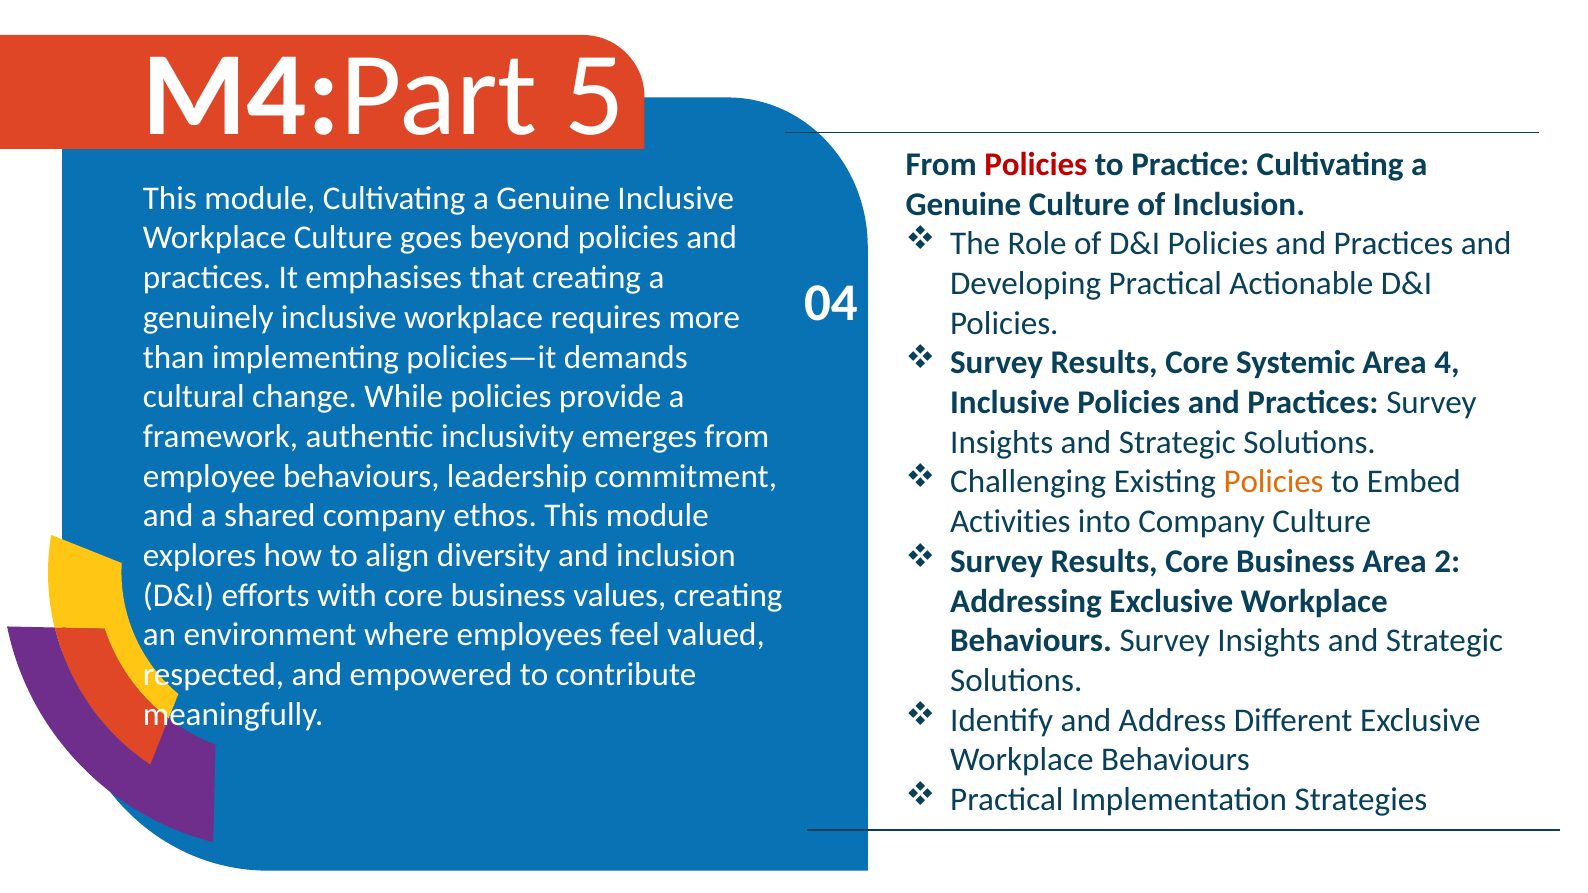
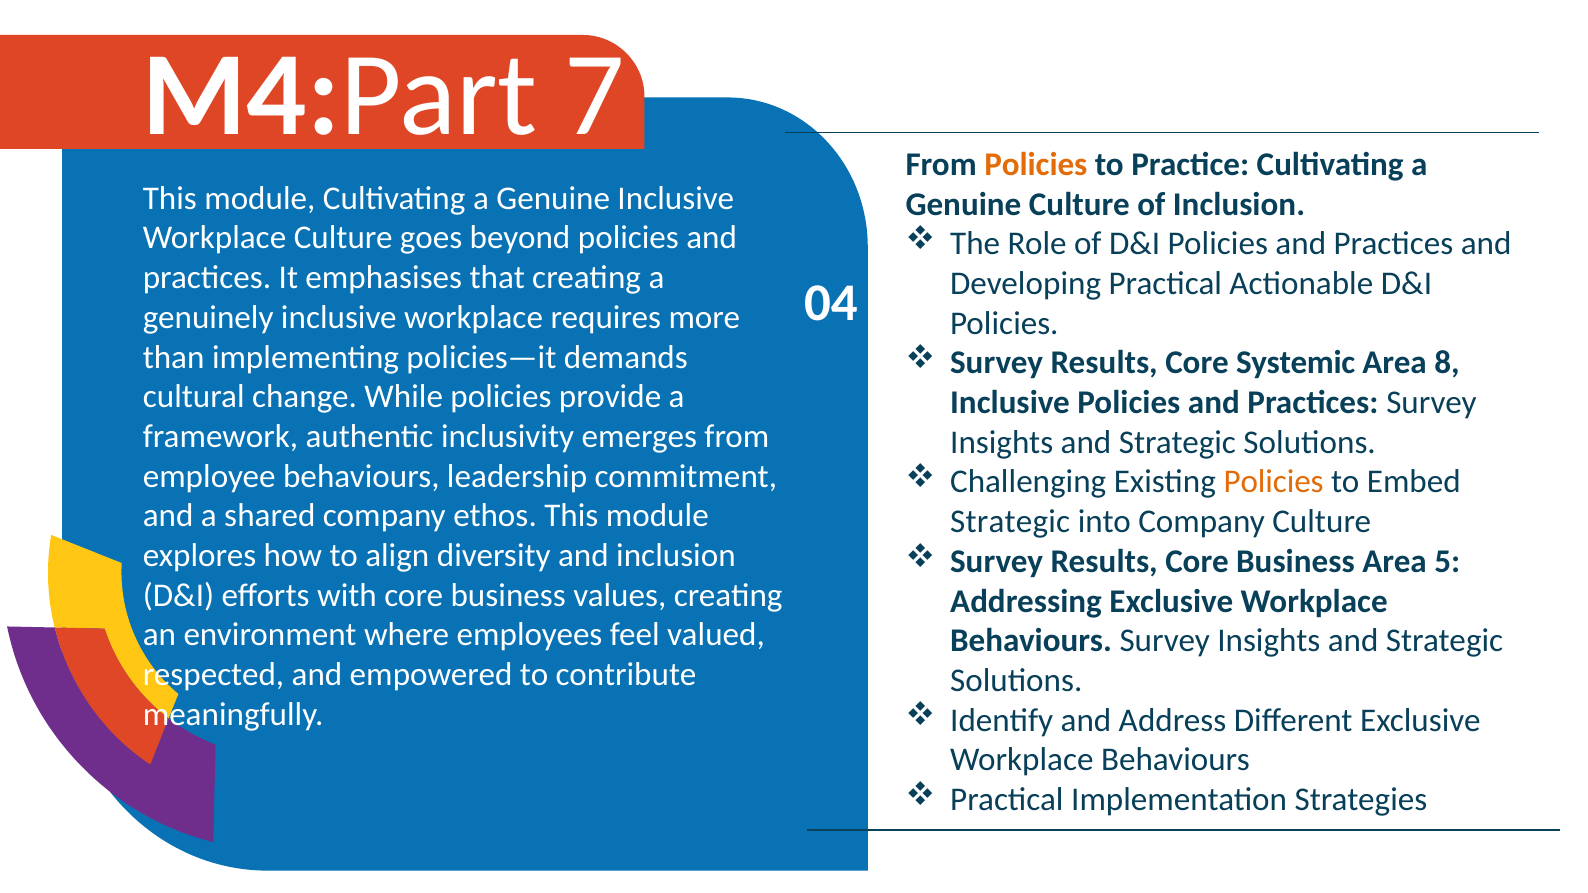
5: 5 -> 7 (594, 95)
Policies colour: red -> orange (1036, 164)
4: 4 -> 8 (1447, 363)
Activities: Activities -> Strategic (1010, 522)
2: 2 -> 5 (1447, 562)
